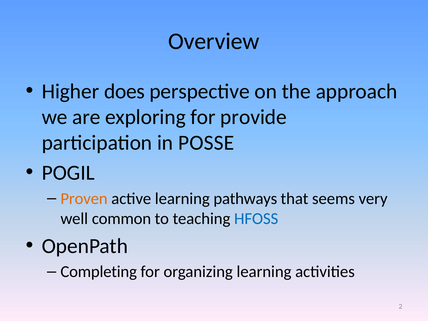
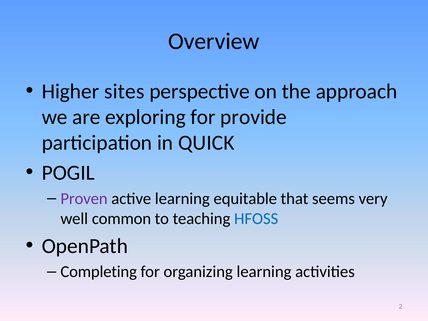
does: does -> sites (124, 91)
POSSE: POSSE -> QUICK (206, 143)
Proven colour: orange -> purple (84, 199)
pathways: pathways -> equitable (245, 199)
